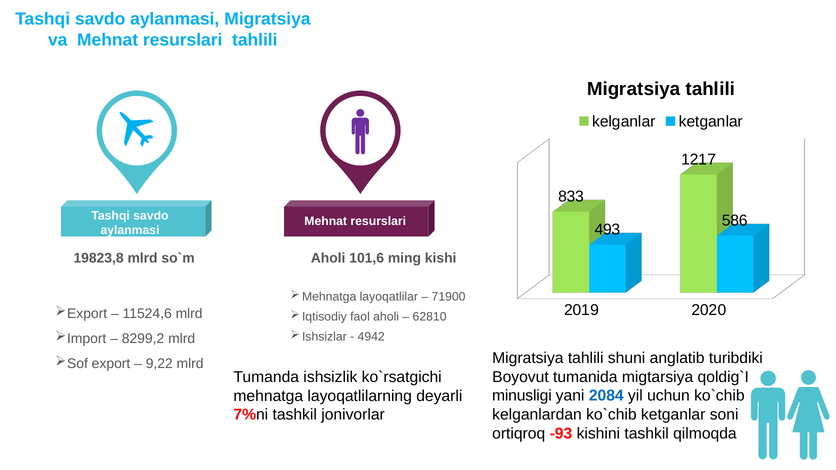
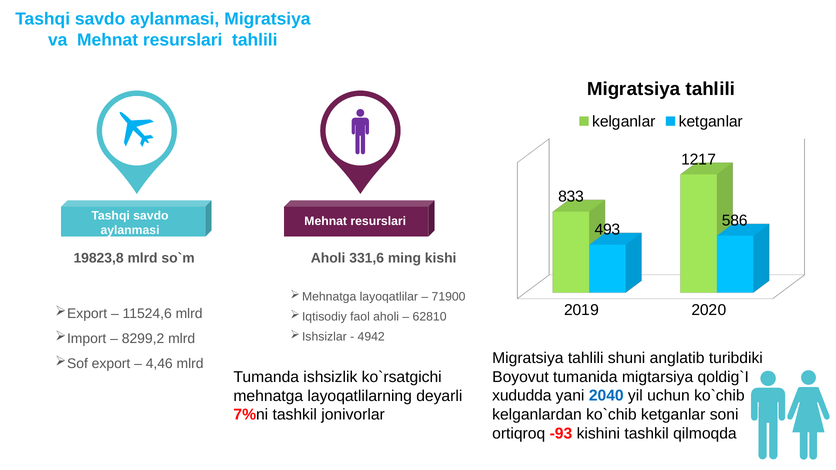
101,6: 101,6 -> 331,6 (367, 258)
9,22: 9,22 -> 4,46 (159, 364)
minusligi: minusligi -> xududda (522, 396)
2084: 2084 -> 2040 (606, 396)
